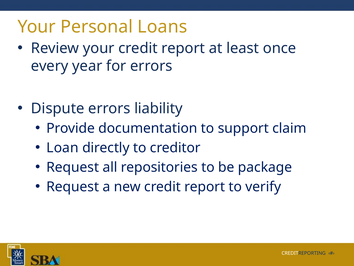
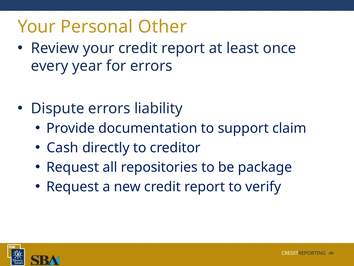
Loans: Loans -> Other (162, 27)
Loan: Loan -> Cash (63, 148)
